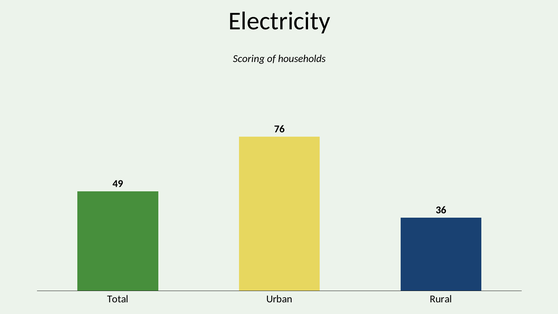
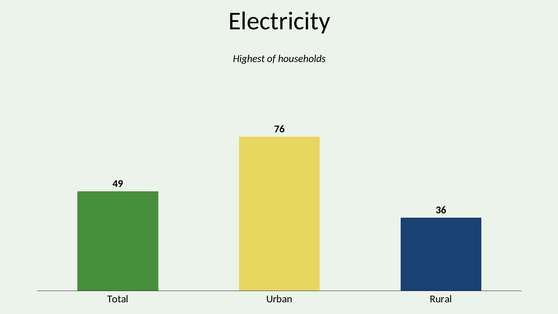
Scoring: Scoring -> Highest (249, 59)
